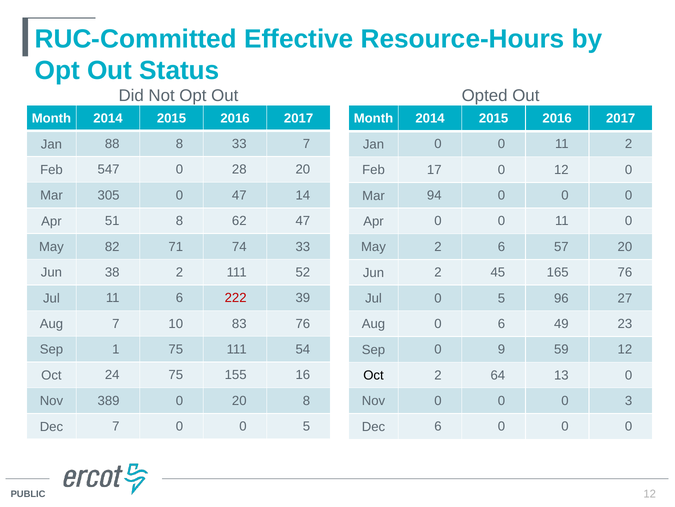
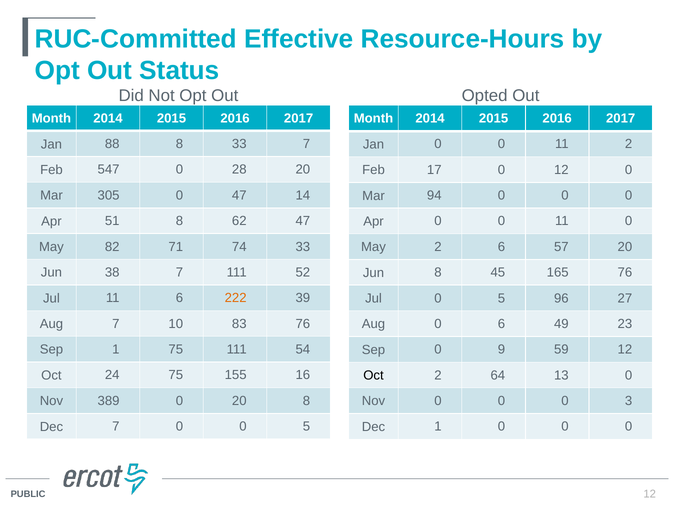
38 2: 2 -> 7 (179, 272)
Jun 2: 2 -> 8 (438, 272)
222 colour: red -> orange (236, 298)
Dec 6: 6 -> 1 (438, 426)
